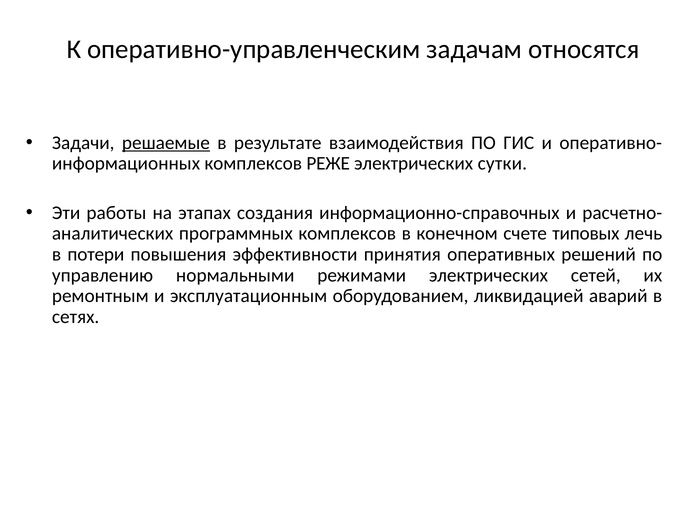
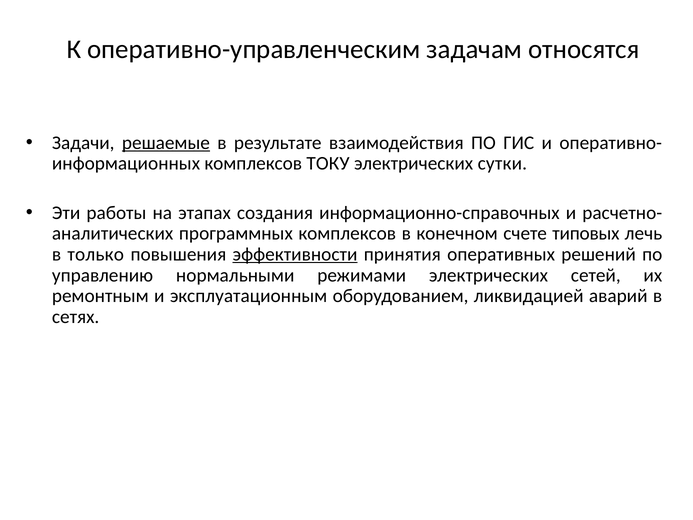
РЕЖЕ: РЕЖЕ -> ТОКУ (328, 163)
потери: потери -> только (96, 254)
эффективности underline: none -> present (295, 254)
